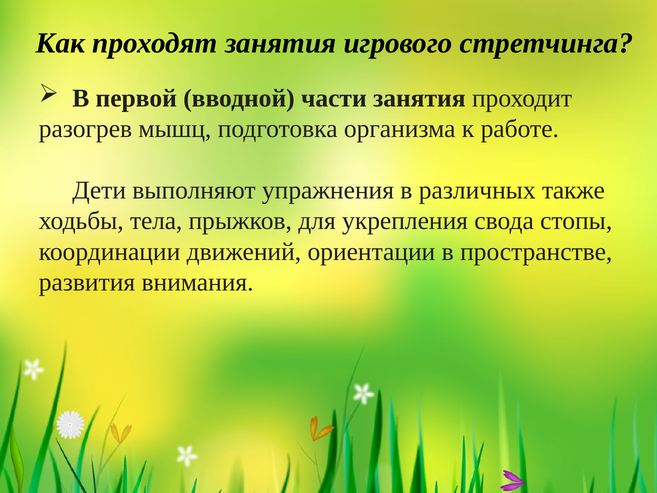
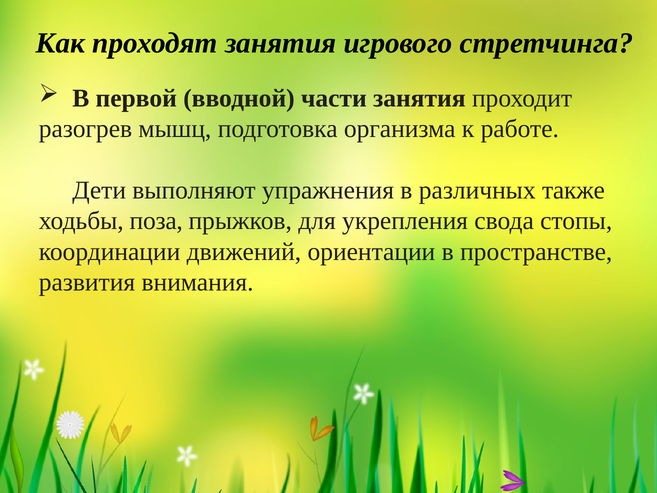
тела: тела -> поза (156, 221)
